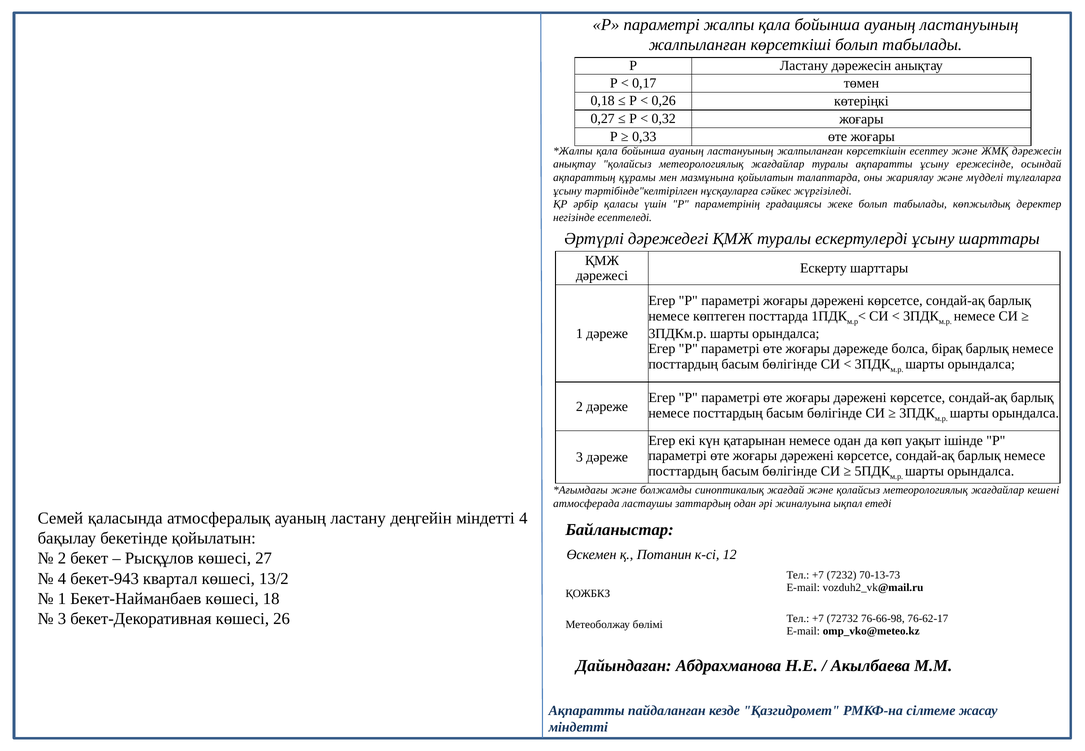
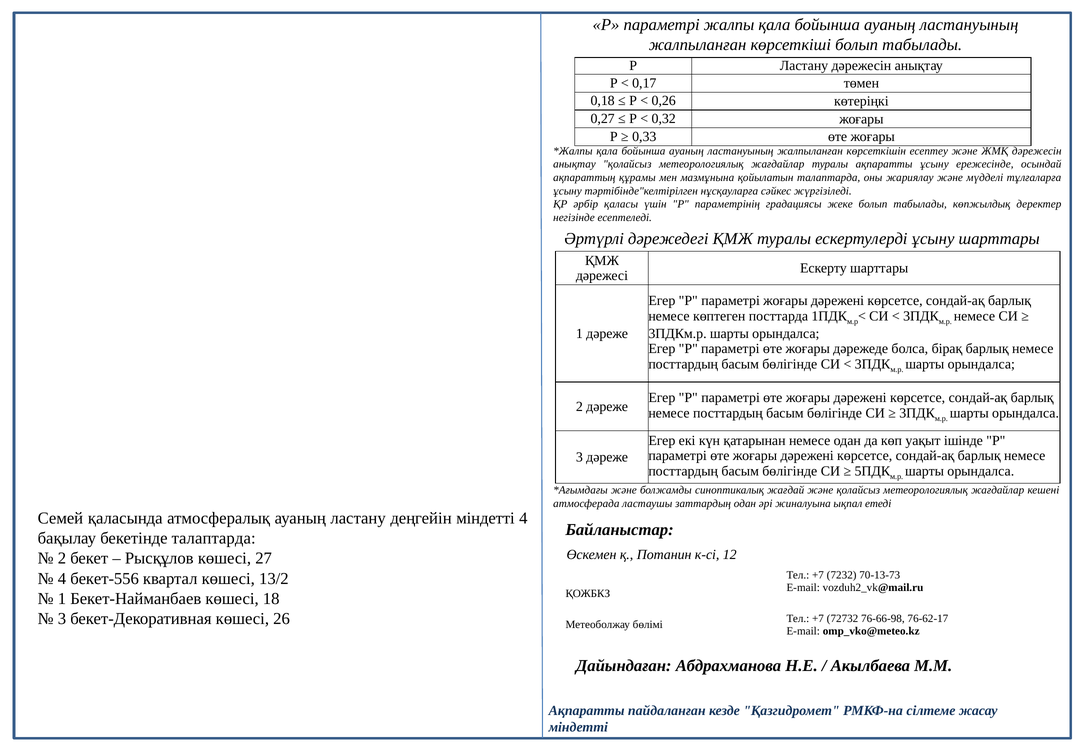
бекетінде қойылатын: қойылатын -> талаптарда (214, 539)
бекет-943: бекет-943 -> бекет-556 (105, 579)
